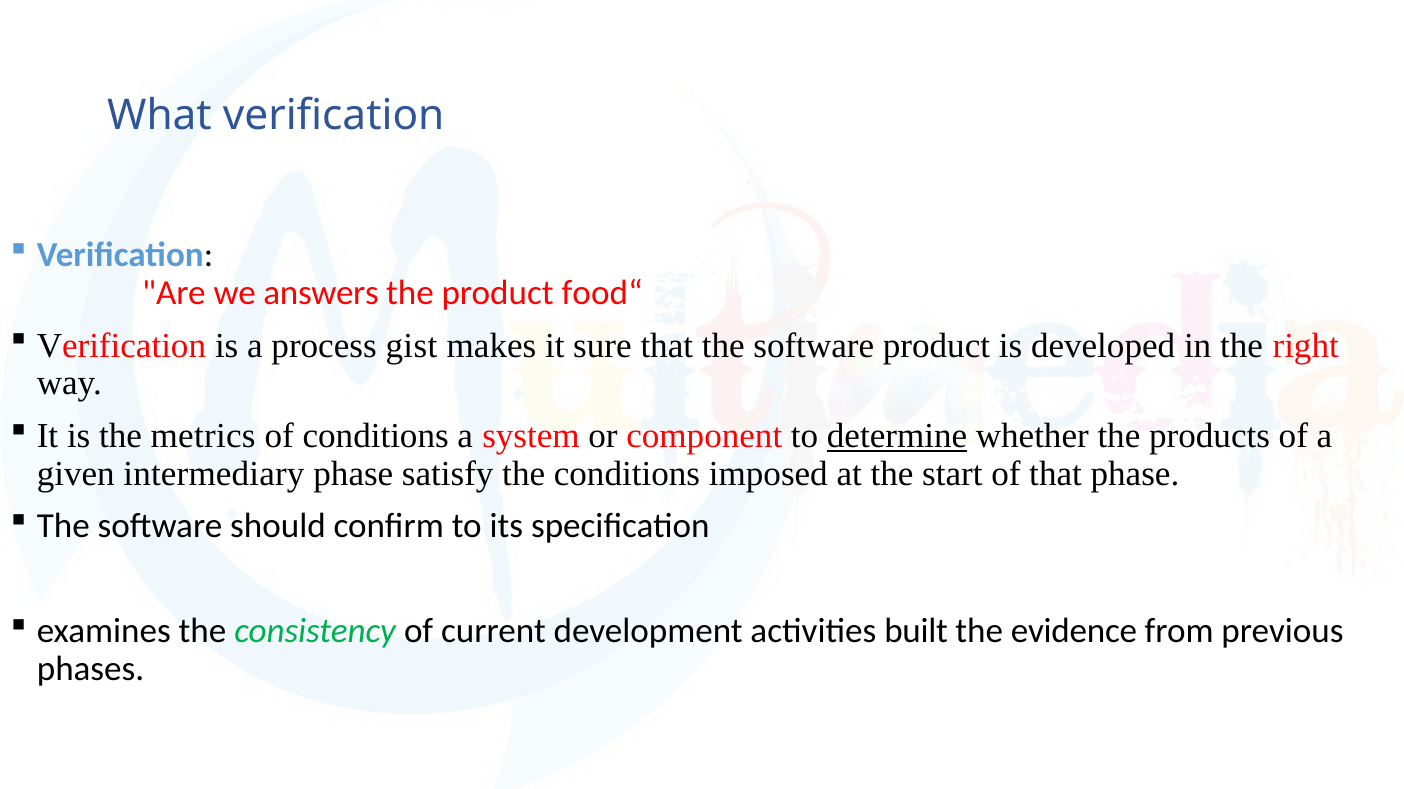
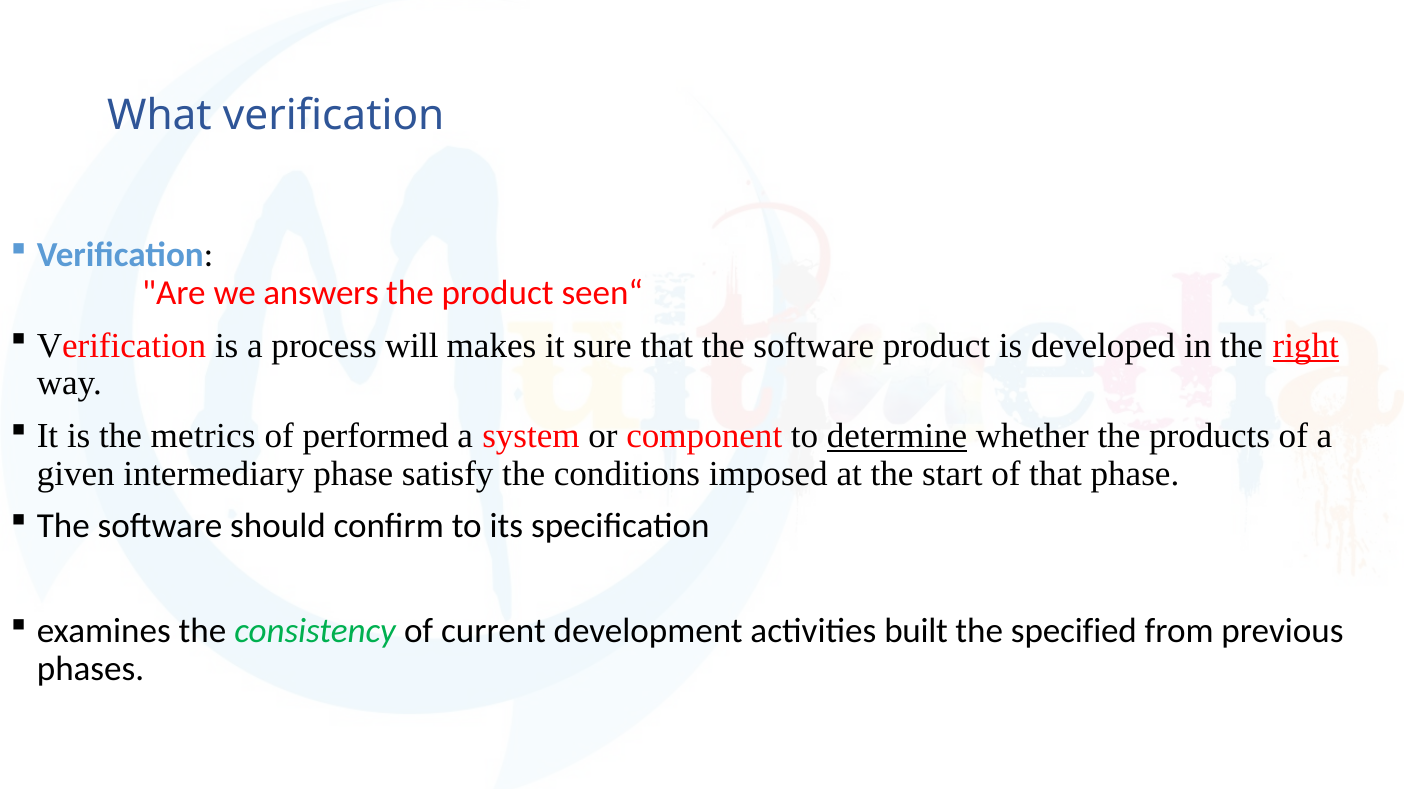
food“: food“ -> seen“ (602, 293)
gist: gist -> will (412, 346)
right underline: none -> present (1306, 346)
of conditions: conditions -> performed (376, 436)
evidence: evidence -> specified (1074, 632)
